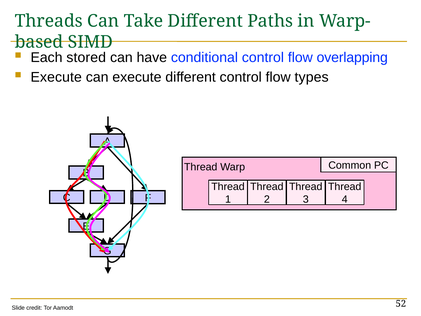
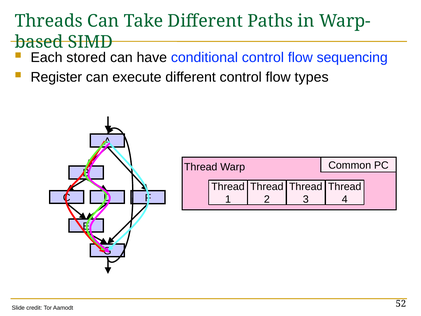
overlapping: overlapping -> sequencing (352, 57)
Execute: Execute -> Register (56, 77)
